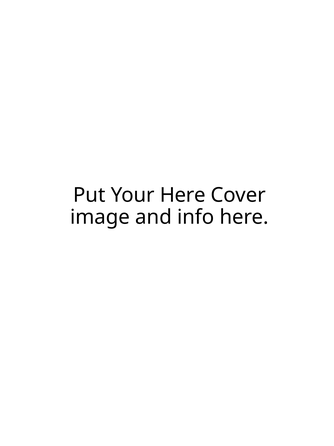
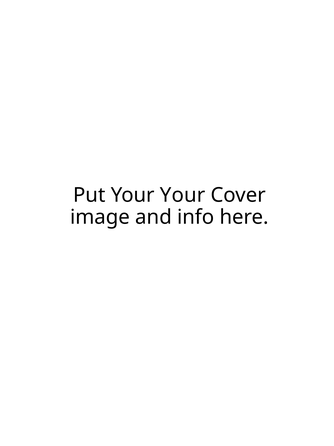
Your Here: Here -> Your (183, 195)
